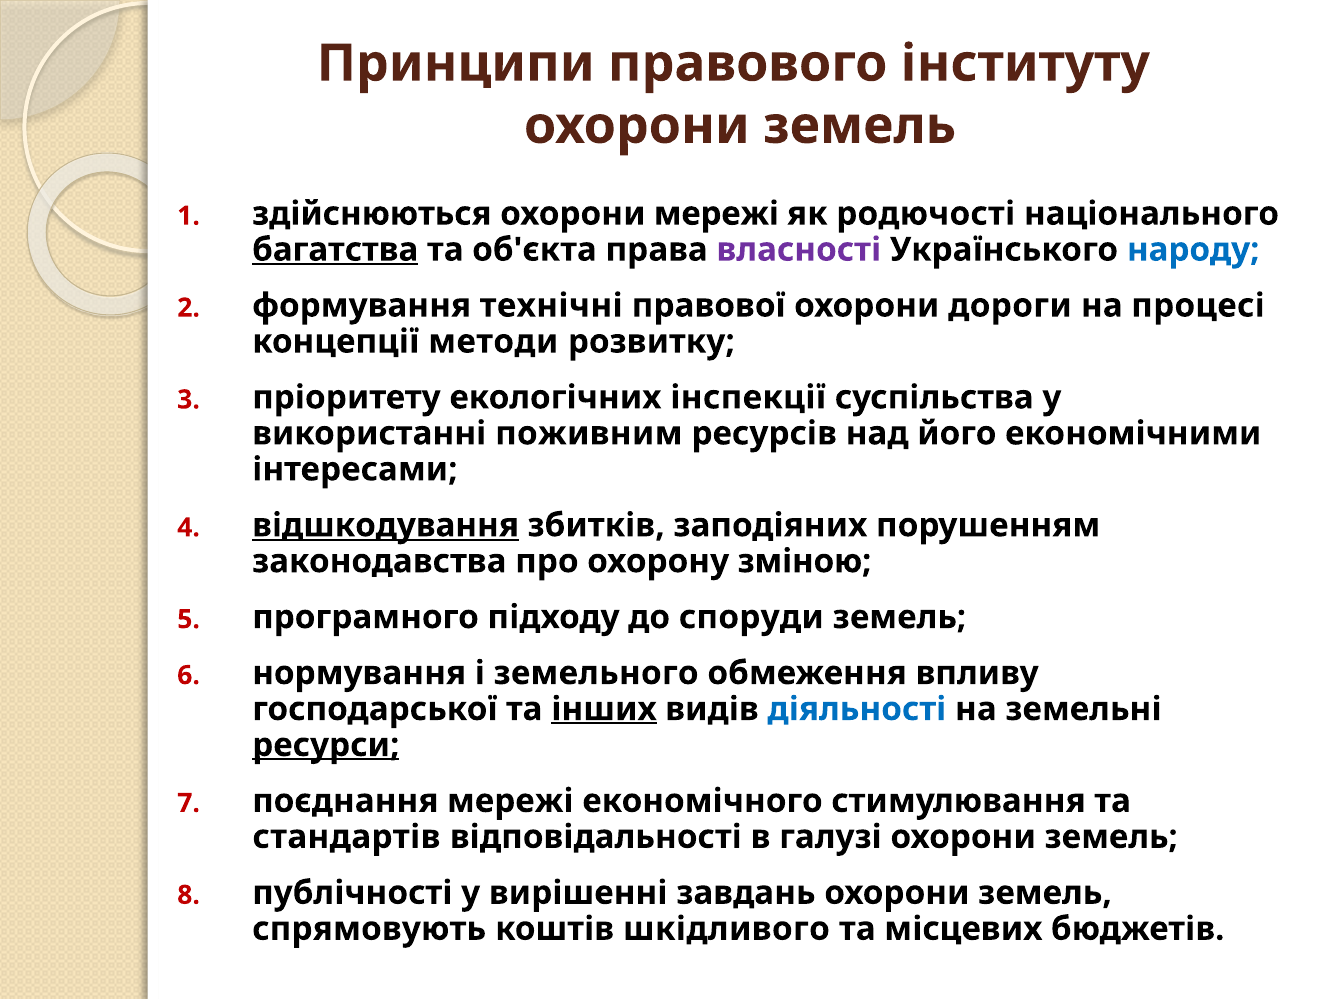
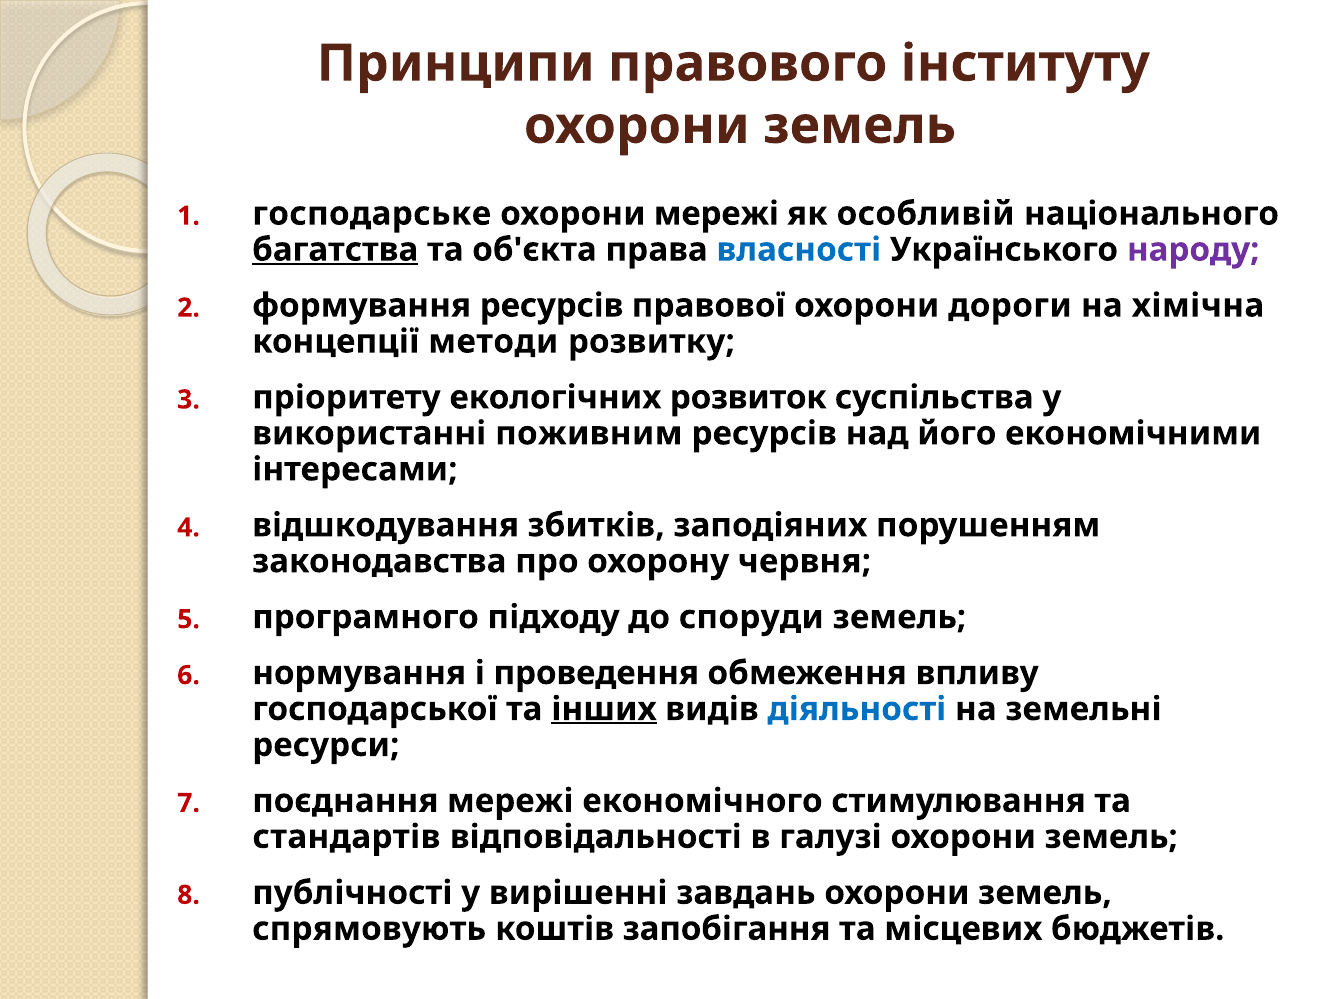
здійснюються: здійснюються -> господарське (372, 214)
родючості: родючості -> особливій (926, 214)
власності colour: purple -> blue (799, 250)
народу colour: blue -> purple (1193, 250)
формування технічні: технічні -> ресурсів (552, 306)
процесі: процесі -> хімічна (1198, 306)
інспекції: інспекції -> розвиток (748, 397)
відшкодування underline: present -> none (386, 525)
зміною: зміною -> червня (804, 561)
земельного: земельного -> проведення (596, 673)
ресурси underline: present -> none (326, 745)
шкідливого: шкідливого -> запобігання (727, 929)
